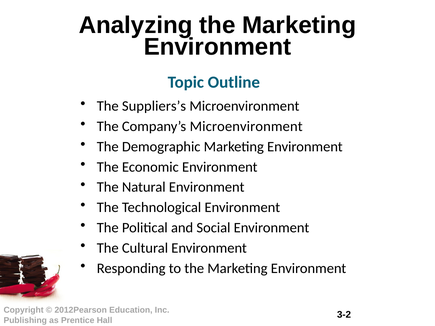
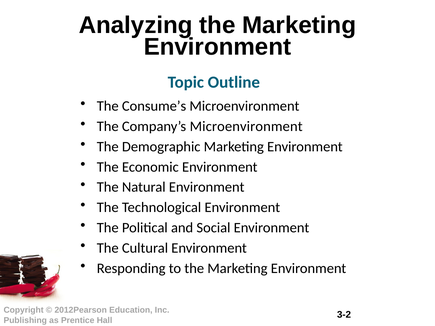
Suppliers’s: Suppliers’s -> Consume’s (154, 106)
